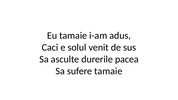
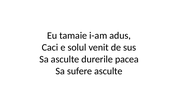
sufere tamaie: tamaie -> asculte (108, 71)
